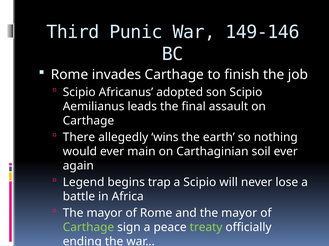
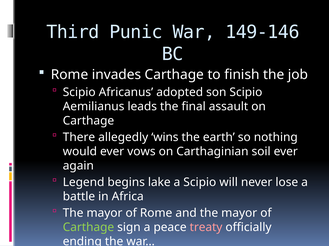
main: main -> vows (141, 152)
trap: trap -> lake (159, 183)
treaty colour: light green -> pink (206, 228)
